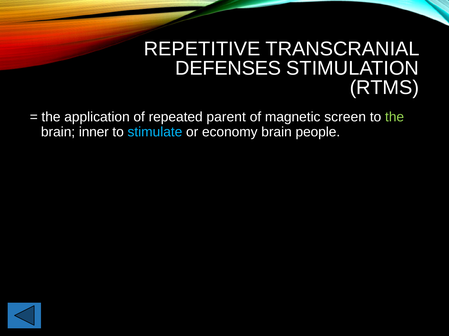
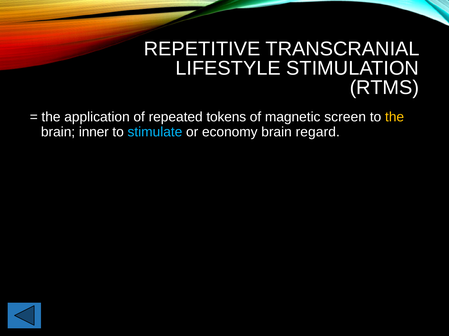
DEFENSES: DEFENSES -> LIFESTYLE (228, 68)
parent: parent -> tokens (226, 117)
the colour: light green -> yellow (395, 117)
people: people -> regard (318, 132)
